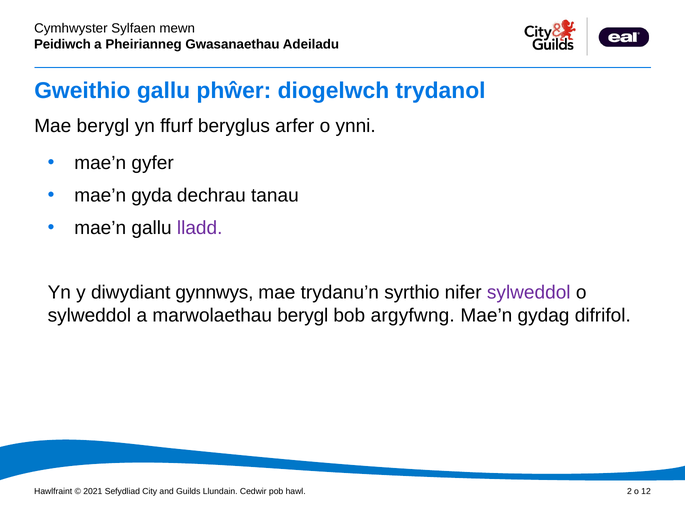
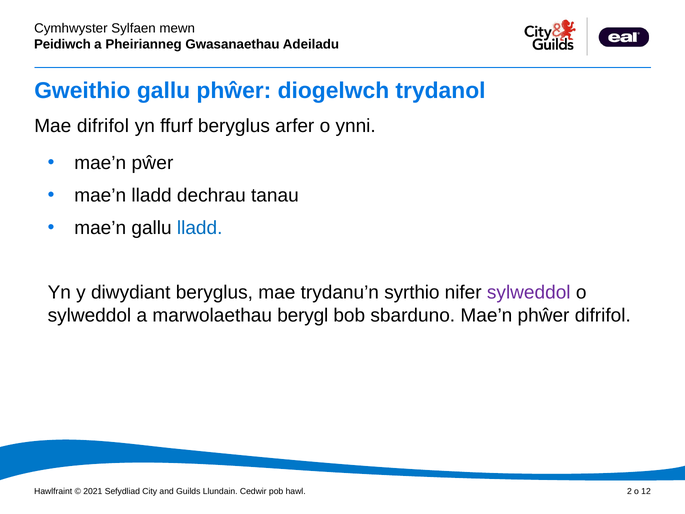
Mae berygl: berygl -> difrifol (103, 126)
gyfer: gyfer -> pŵer (153, 163)
mae’n gyda: gyda -> lladd (152, 195)
lladd colour: purple -> blue (200, 228)
diwydiant gynnwys: gynnwys -> beryglus (214, 292)
argyfwng: argyfwng -> sbarduno (413, 315)
Mae’n gydag: gydag -> phŵer (544, 315)
